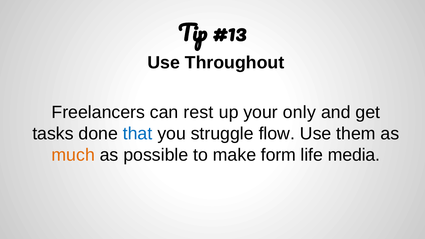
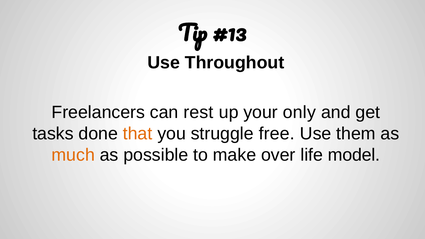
that colour: blue -> orange (138, 134)
flow: flow -> free (277, 134)
form: form -> over (278, 155)
media: media -> model (354, 155)
